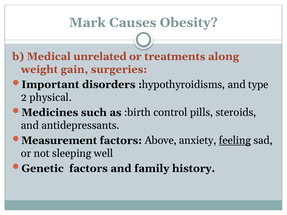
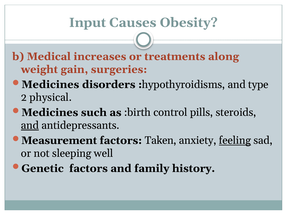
Mark: Mark -> Input (88, 23)
unrelated: unrelated -> increases (100, 57)
Important: Important -> Medicines (50, 85)
and underline: none -> present (30, 126)
Above: Above -> Taken (161, 141)
